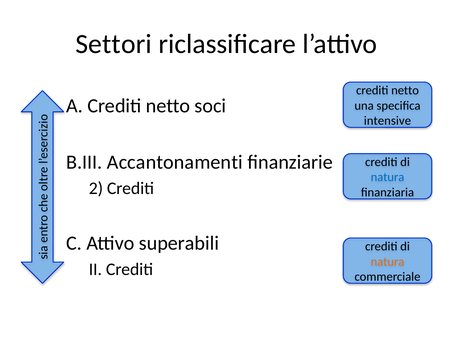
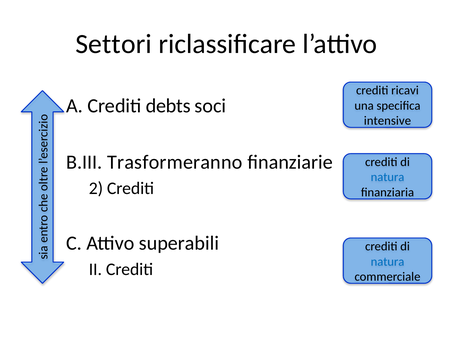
netto: netto -> ricavi (405, 90)
A Crediti netto: netto -> debts (168, 106)
Accantonamenti: Accantonamenti -> Trasformeranno (175, 162)
natura colour: orange -> blue (388, 261)
